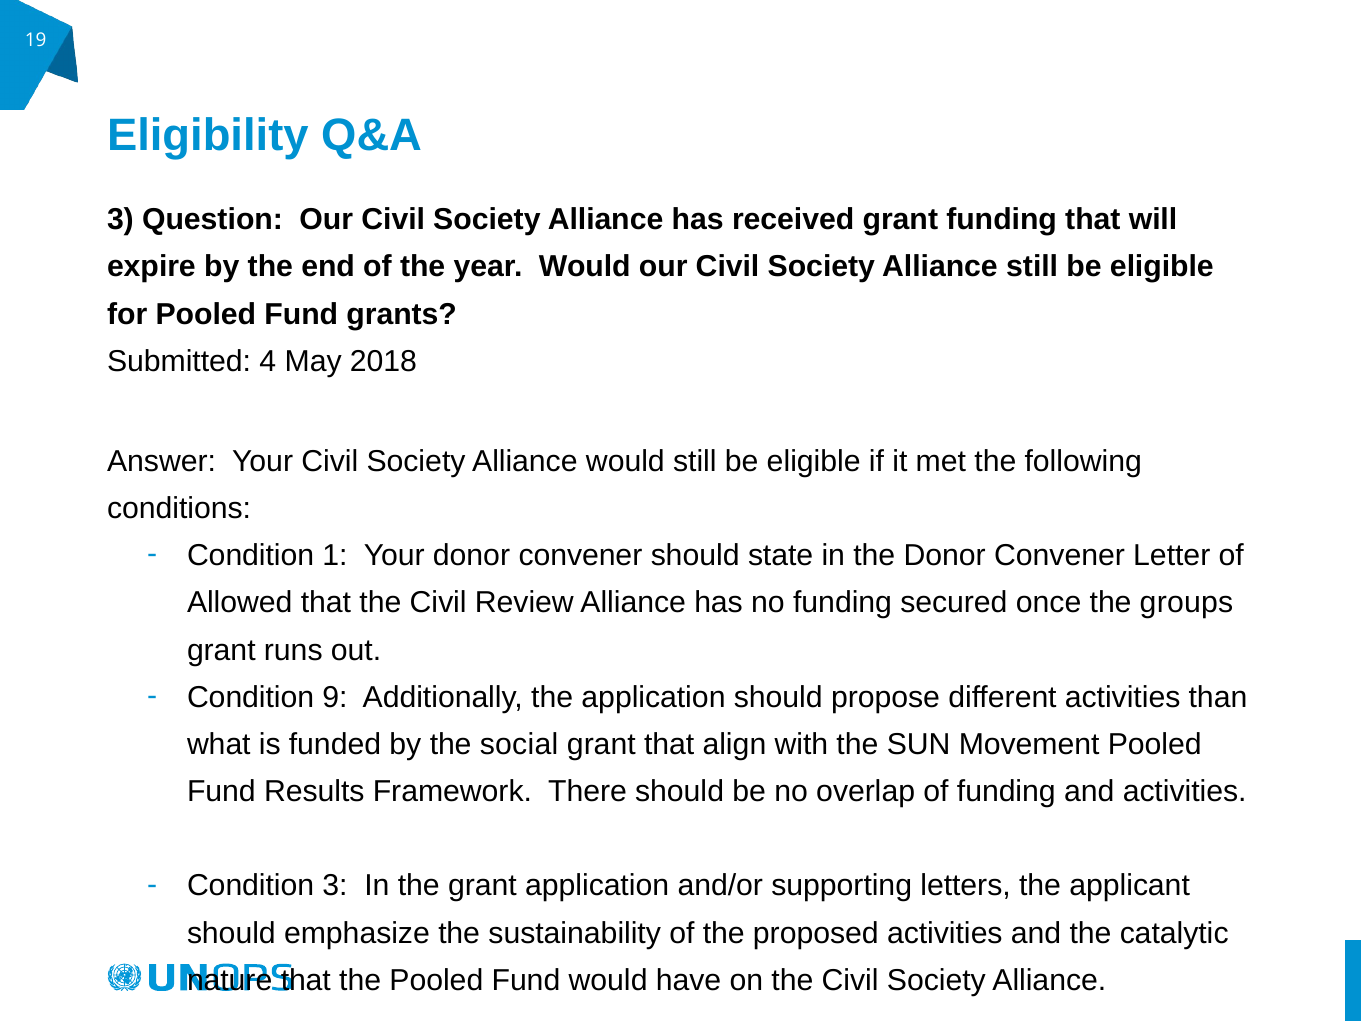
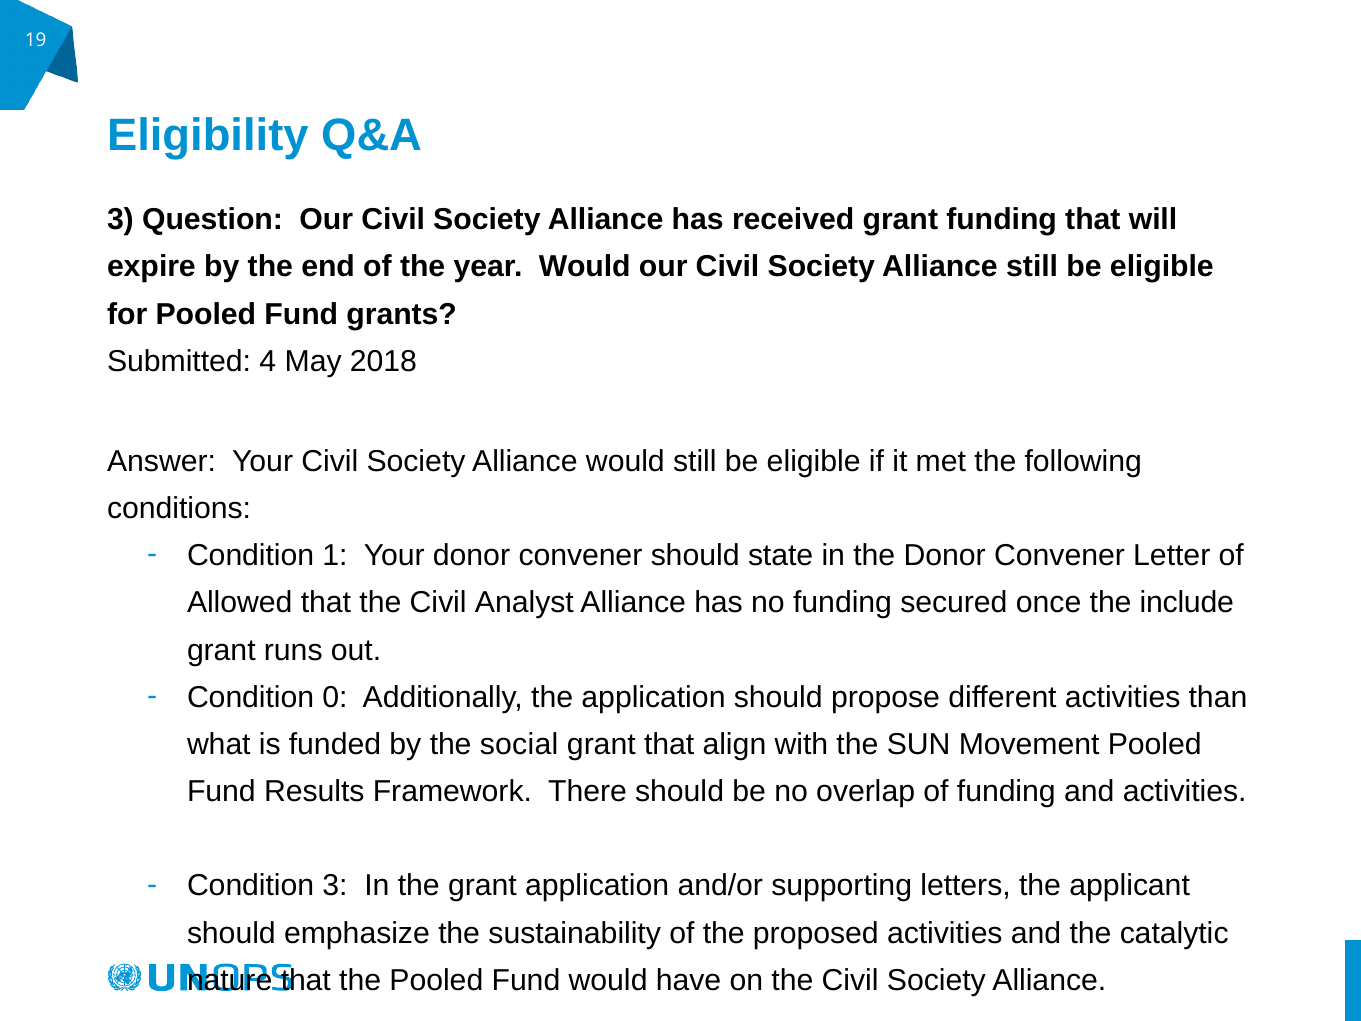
Review: Review -> Analyst (524, 603)
groups: groups -> include (1187, 603)
9: 9 -> 0 (335, 697)
